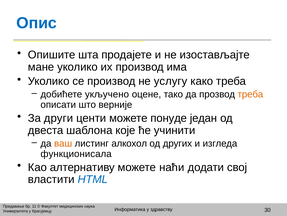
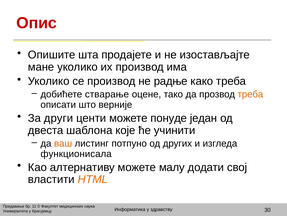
Опис colour: blue -> red (37, 23)
услугу: услугу -> радње (171, 81)
укључено: укључено -> стварање (107, 94)
алкохол: алкохол -> потпуно (129, 143)
наћи: наћи -> малу (172, 167)
HTML colour: blue -> orange (93, 179)
